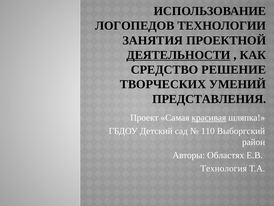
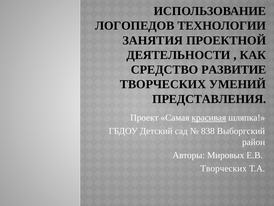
ДЕЯТЕЛЬНОСТИ underline: present -> none (178, 55)
РЕШЕНИЕ: РЕШЕНИЕ -> РАЗВИТИЕ (234, 70)
110: 110 -> 838 (208, 131)
Областях: Областях -> Мировых (226, 155)
Технология: Технология -> Творческих (224, 168)
